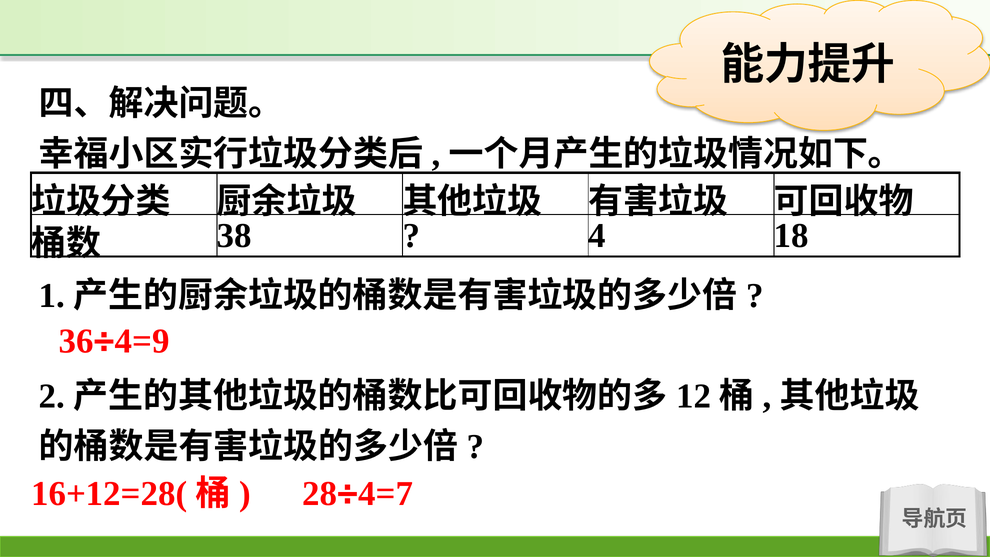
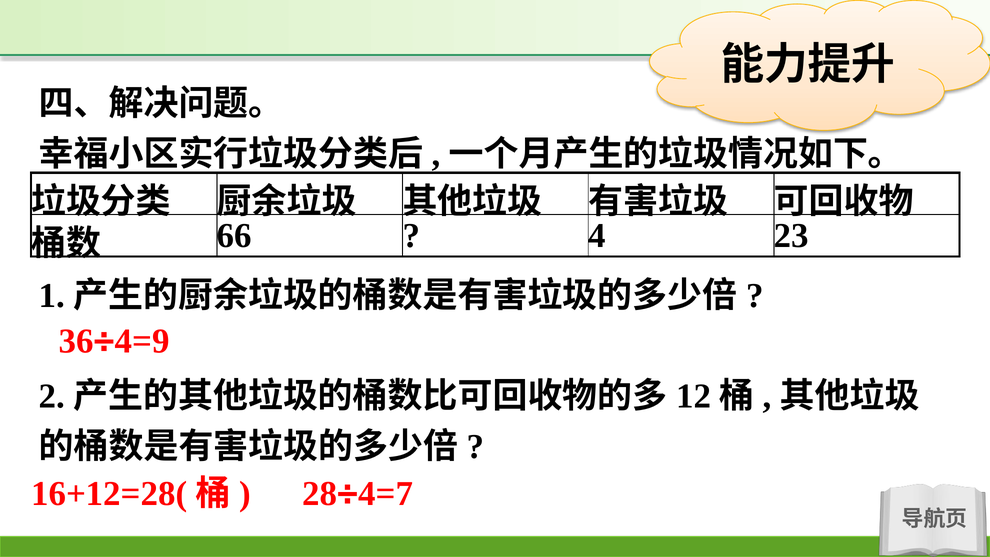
38: 38 -> 66 (234, 236)
18: 18 -> 23 (791, 236)
